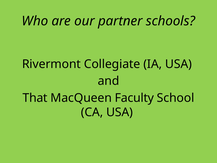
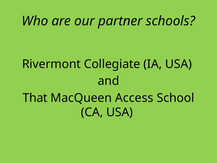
Faculty: Faculty -> Access (134, 98)
